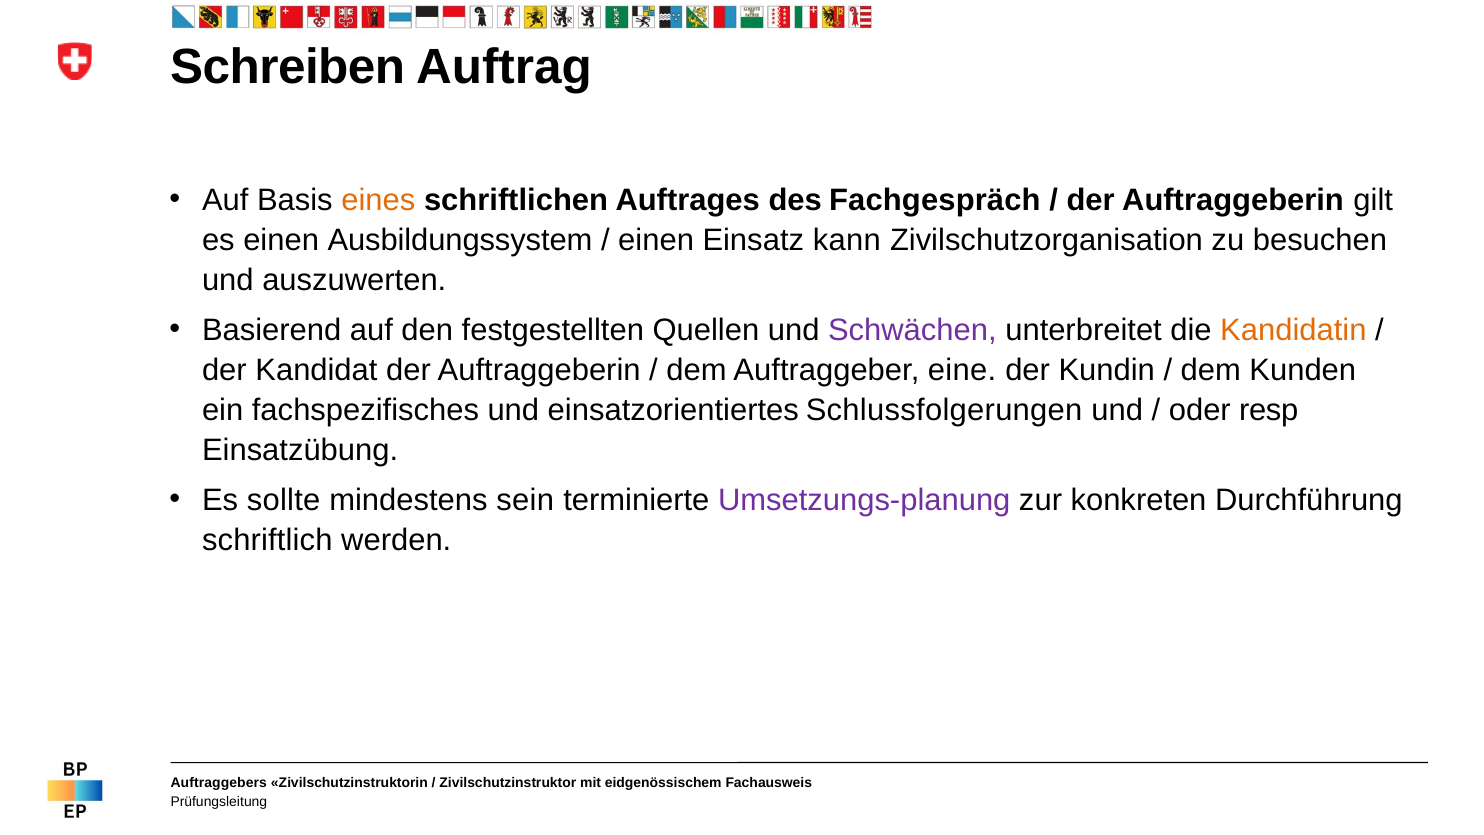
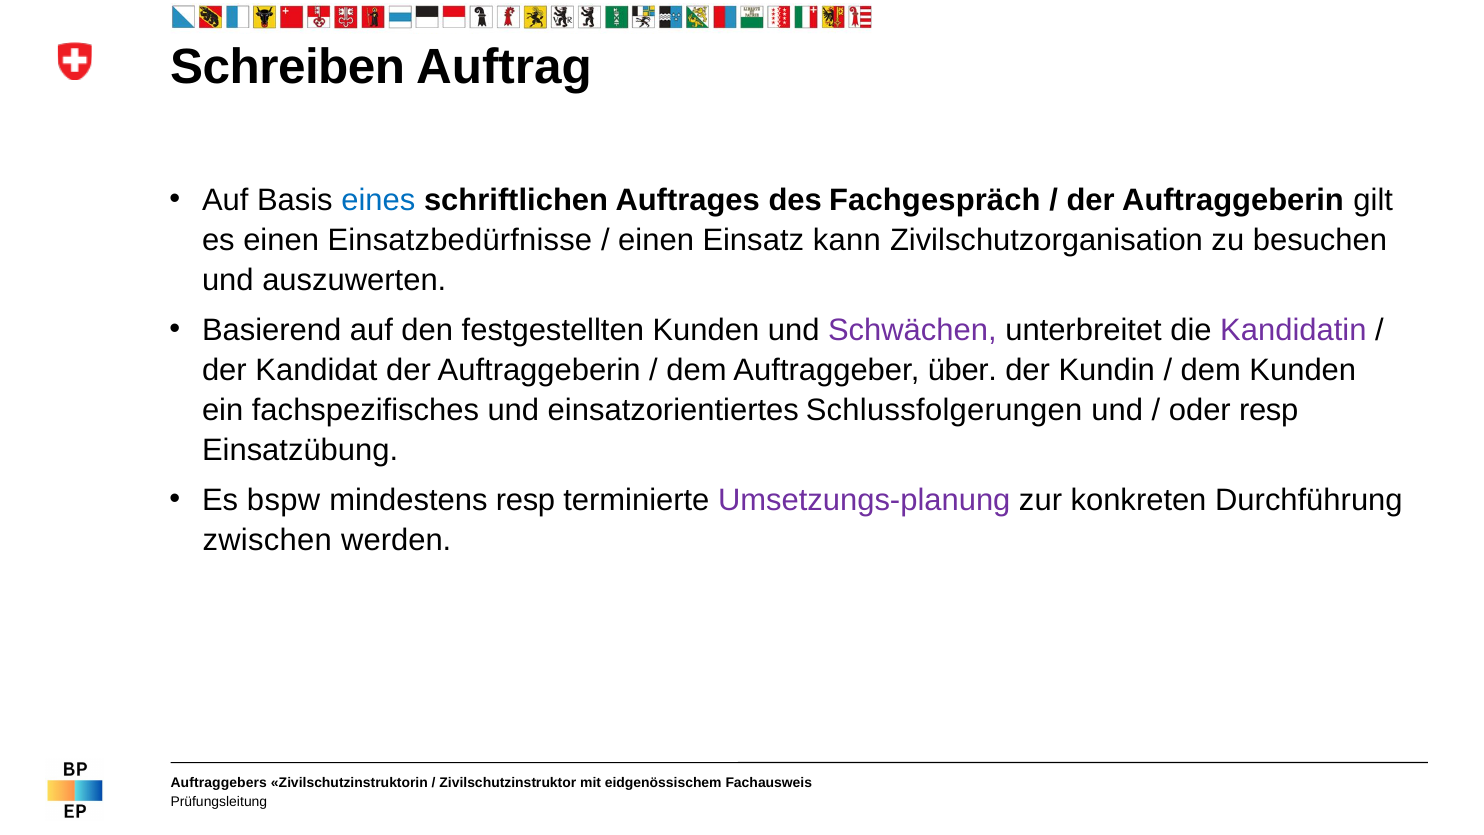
eines colour: orange -> blue (378, 200)
Ausbildungssystem: Ausbildungssystem -> Einsatzbedürfnisse (460, 240)
festgestellten Quellen: Quellen -> Kunden (706, 330)
Kandidatin colour: orange -> purple (1293, 330)
eine: eine -> über (962, 370)
sollte: sollte -> bspw (284, 500)
mindestens sein: sein -> resp (526, 500)
schriftlich: schriftlich -> zwischen (267, 540)
